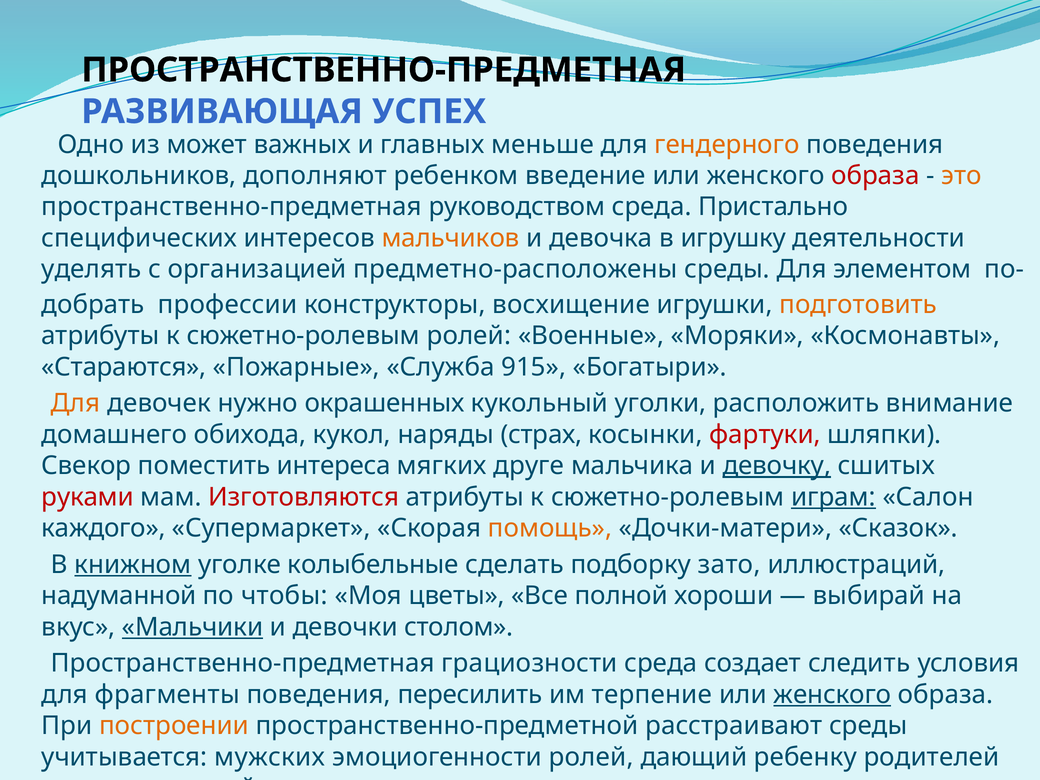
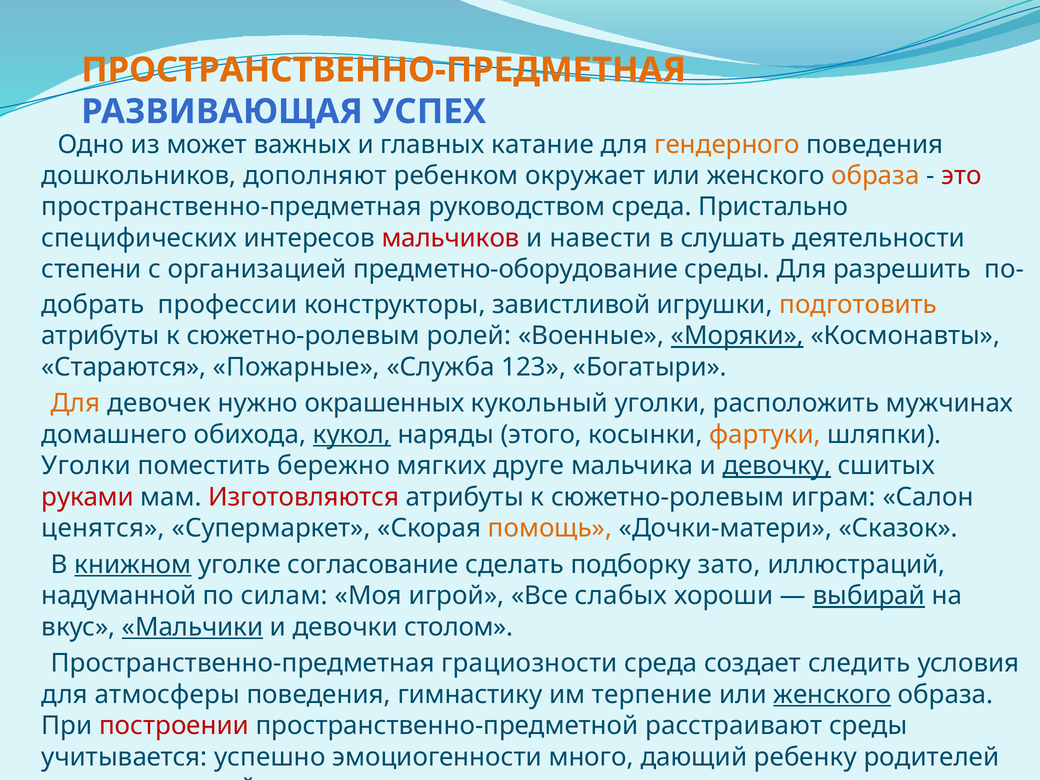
ПРОСТРАНСТВЕННО-ПРЕДМЕТНАЯ colour: black -> orange (384, 70)
меньше: меньше -> катание (543, 144)
введение: введение -> окружает (585, 176)
образа colour: red -> orange (875, 176)
это colour: orange -> red (961, 176)
мальчиков colour: orange -> red (451, 238)
девочка: девочка -> навести (601, 238)
игрушку: игрушку -> слушать (733, 238)
уделять: уделять -> степени (91, 269)
предметно-расположены: предметно-расположены -> предметно-оборудование (516, 269)
элементом: элементом -> разрешить (902, 269)
восхищение: восхищение -> завистливой (571, 305)
Моряки underline: none -> present (737, 336)
915: 915 -> 123 (534, 367)
внимание: внимание -> мужчинах (950, 403)
кукол underline: none -> present (352, 435)
страх: страх -> этого (541, 435)
фартуки colour: red -> orange (765, 435)
Свекор: Свекор -> Уголки (86, 466)
интереса: интереса -> бережно (334, 466)
играм underline: present -> none (833, 497)
каждого: каждого -> ценятся (103, 528)
колыбельные: колыбельные -> согласование (373, 565)
чтобы: чтобы -> силам (284, 596)
цветы: цветы -> игрой (457, 596)
полной: полной -> слабых (621, 596)
выбирай underline: none -> present (869, 596)
фрагменты: фрагменты -> атмосферы (167, 695)
пересилить: пересилить -> гимнастику (470, 695)
построении colour: orange -> red (174, 726)
мужских: мужских -> успешно (270, 757)
эмоциогенности ролей: ролей -> много (591, 757)
